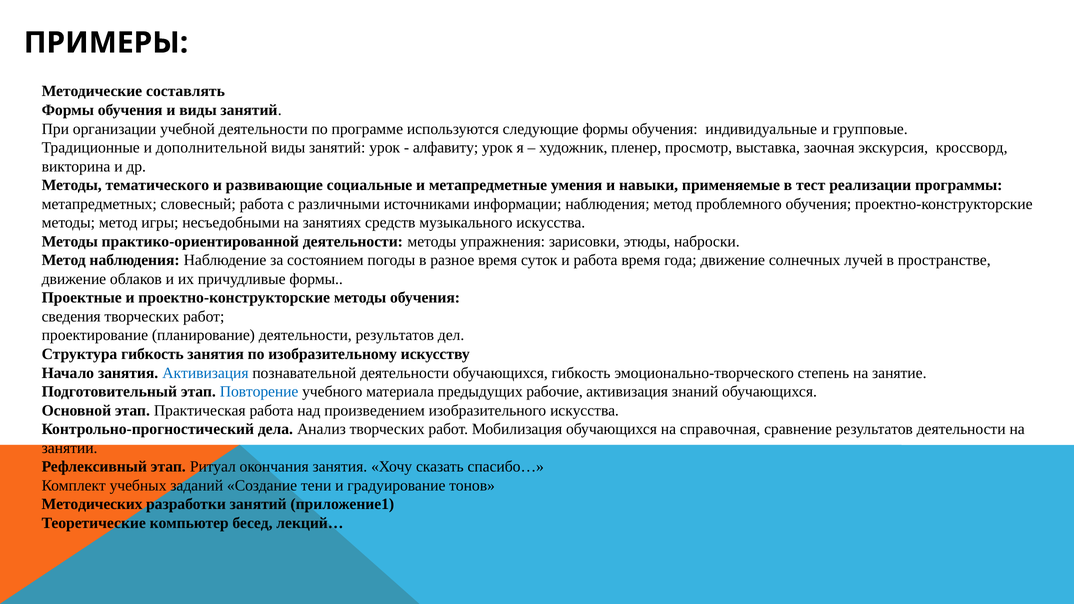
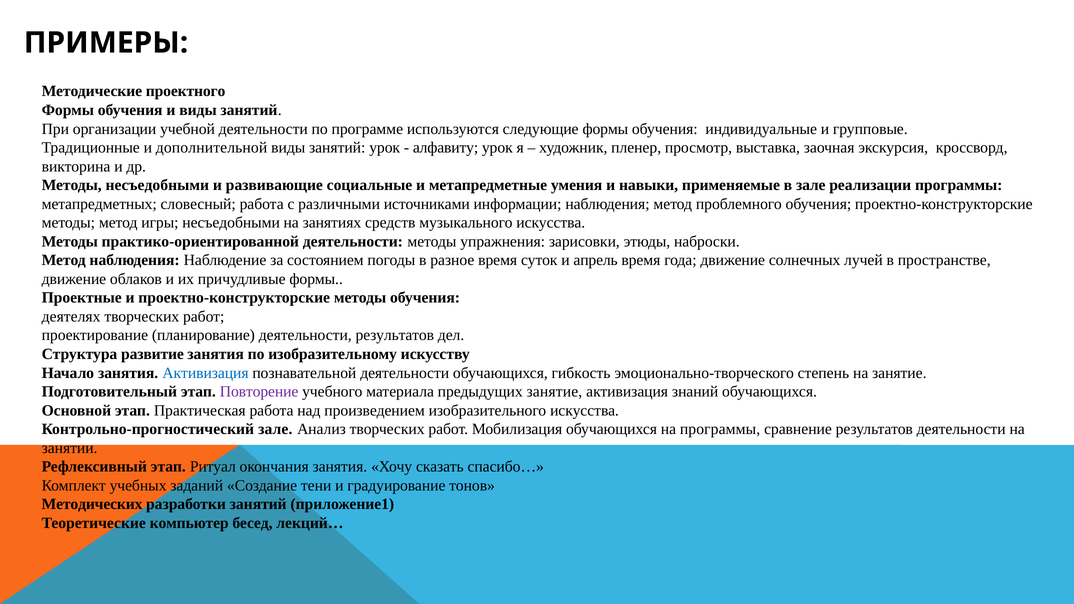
составлять: составлять -> проектного (186, 91)
Методы тематического: тематического -> несъедобными (157, 185)
в тест: тест -> зале (811, 185)
и работа: работа -> апрель (596, 260)
сведения: сведения -> деятелях (71, 317)
Структура гибкость: гибкость -> развитие (152, 354)
Повторение colour: blue -> purple (259, 392)
предыдущих рабочие: рабочие -> занятие (554, 392)
Контрольно-прогностический дела: дела -> зале (275, 429)
на справочная: справочная -> программы (720, 429)
